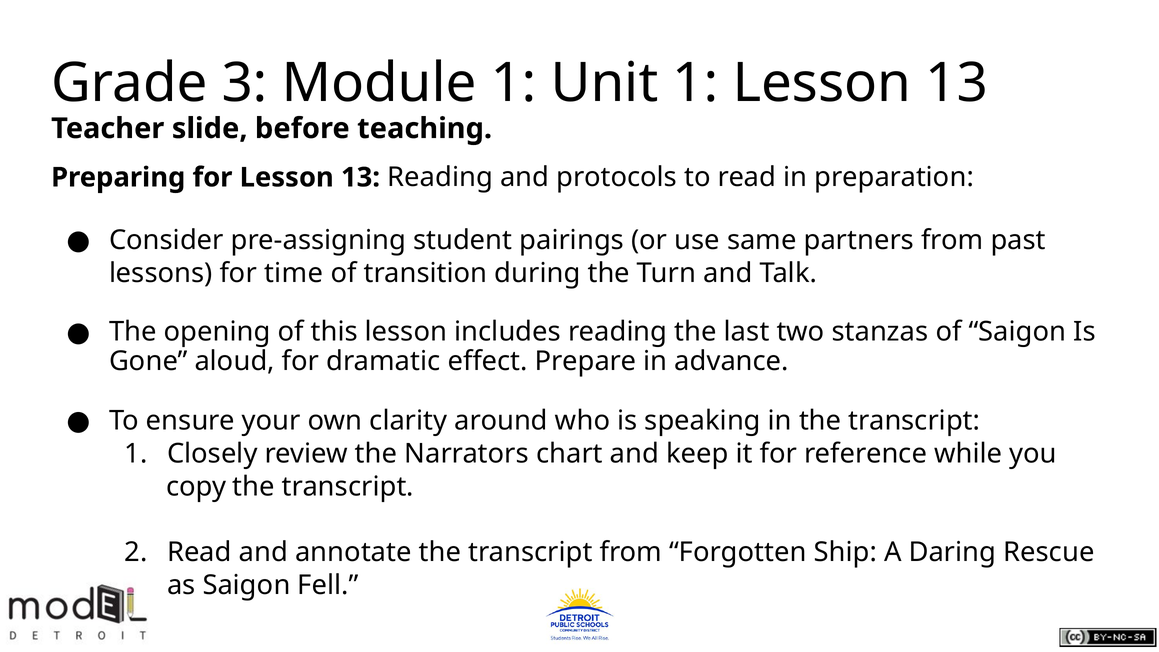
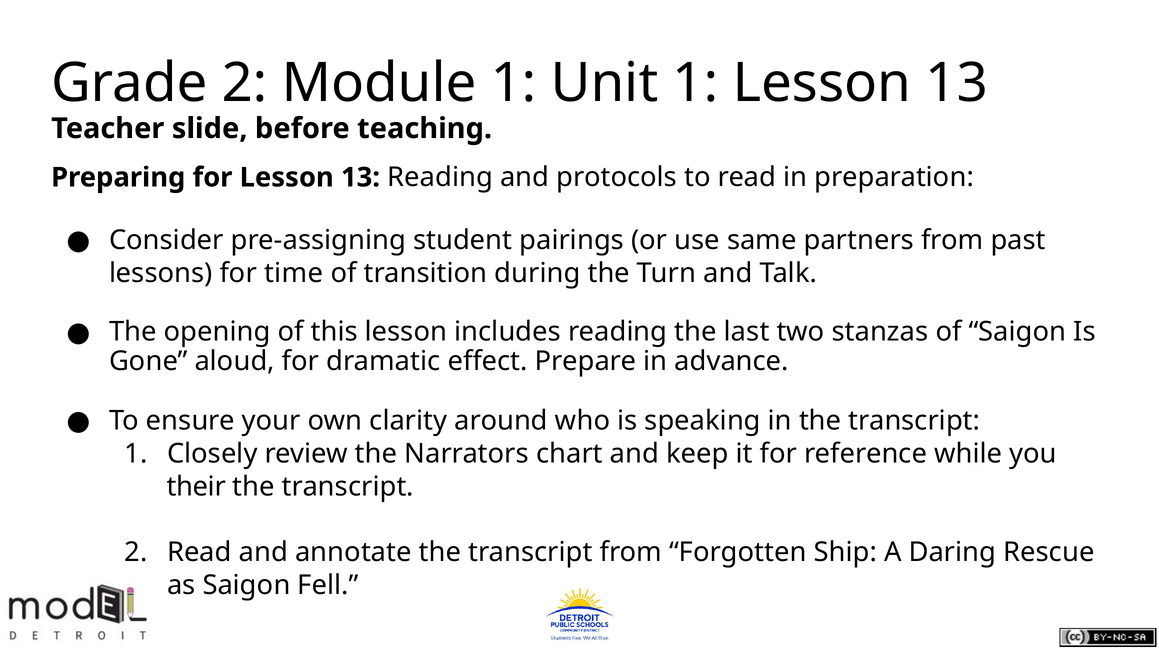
Grade 3: 3 -> 2 (245, 83)
copy: copy -> their (196, 487)
